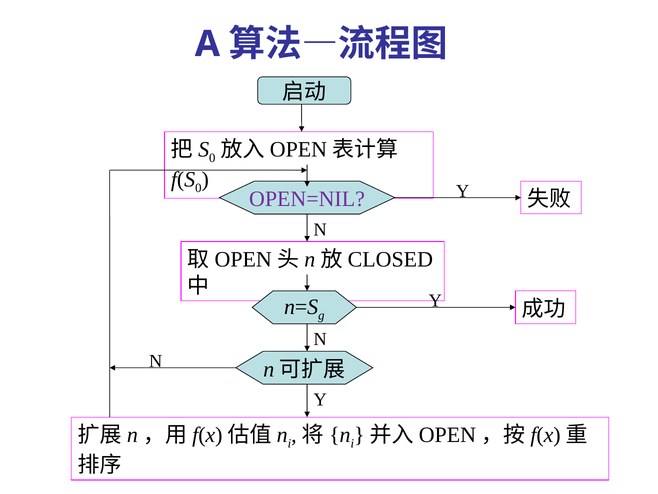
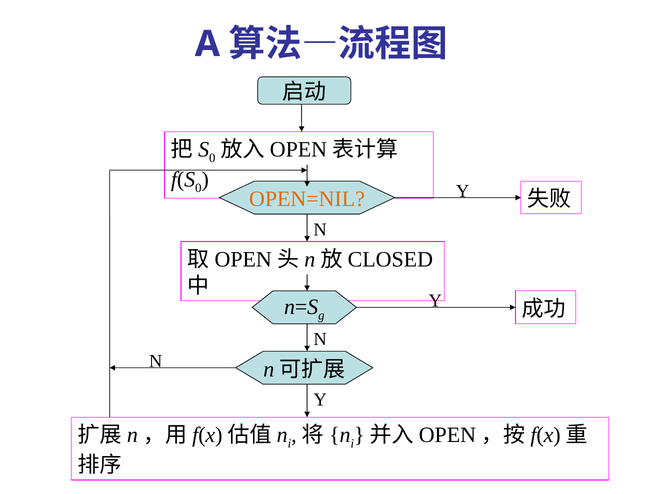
OPEN=NIL colour: purple -> orange (307, 199)
